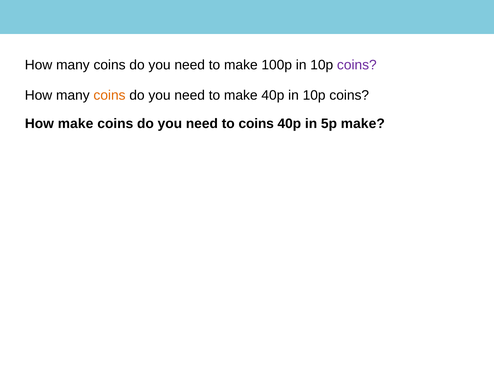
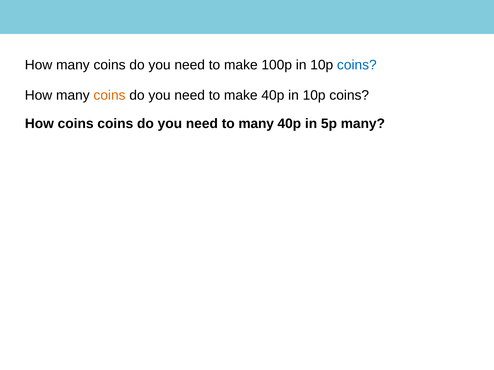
coins colour: purple -> blue (357, 65)
How make: make -> coins (76, 124)
to coins: coins -> many (256, 124)
5p make: make -> many (363, 124)
